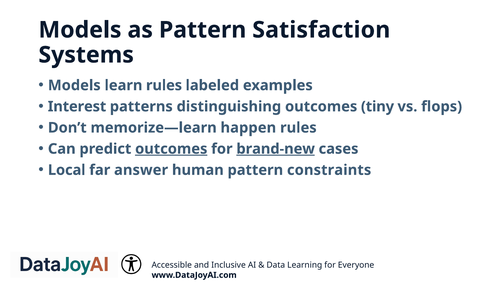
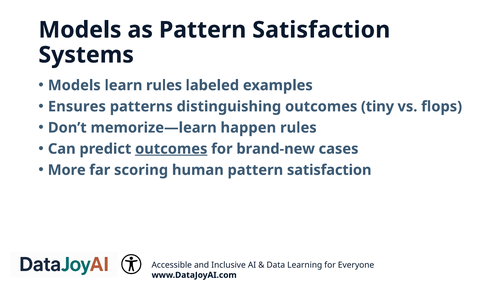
Interest: Interest -> Ensures (77, 106)
brand-new underline: present -> none (276, 149)
Local: Local -> More (67, 170)
answer: answer -> scoring (141, 170)
human pattern constraints: constraints -> satisfaction (329, 170)
